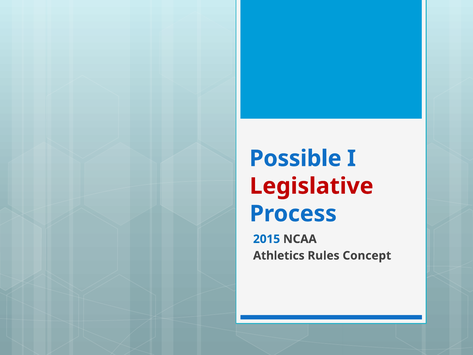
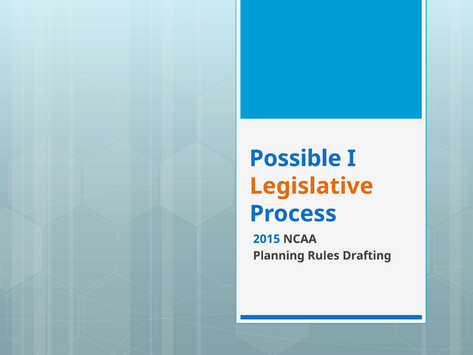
Legislative colour: red -> orange (312, 186)
Athletics: Athletics -> Planning (279, 255)
Concept: Concept -> Drafting (367, 255)
